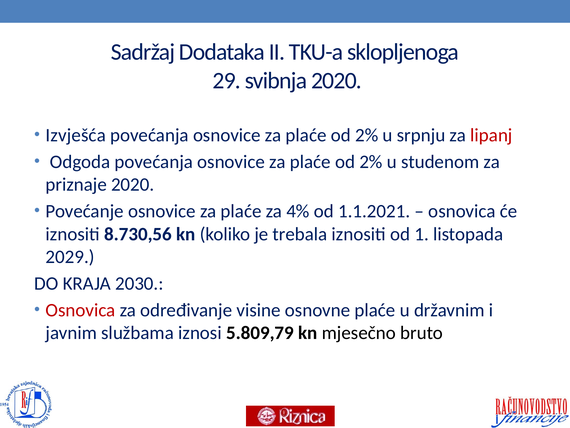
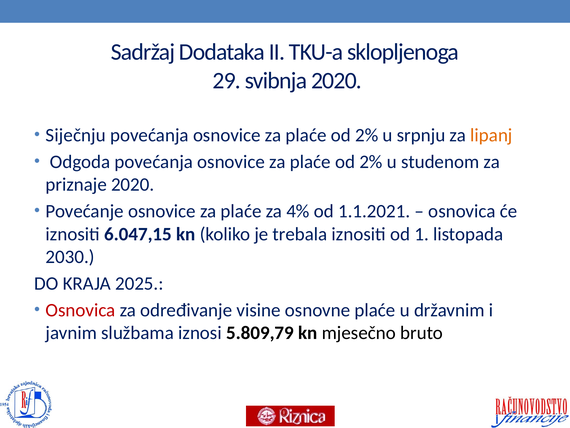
Izvješća: Izvješća -> Siječnju (76, 135)
lipanj colour: red -> orange (491, 135)
8.730,56: 8.730,56 -> 6.047,15 (138, 234)
2029: 2029 -> 2030 (70, 257)
2030: 2030 -> 2025 (139, 283)
